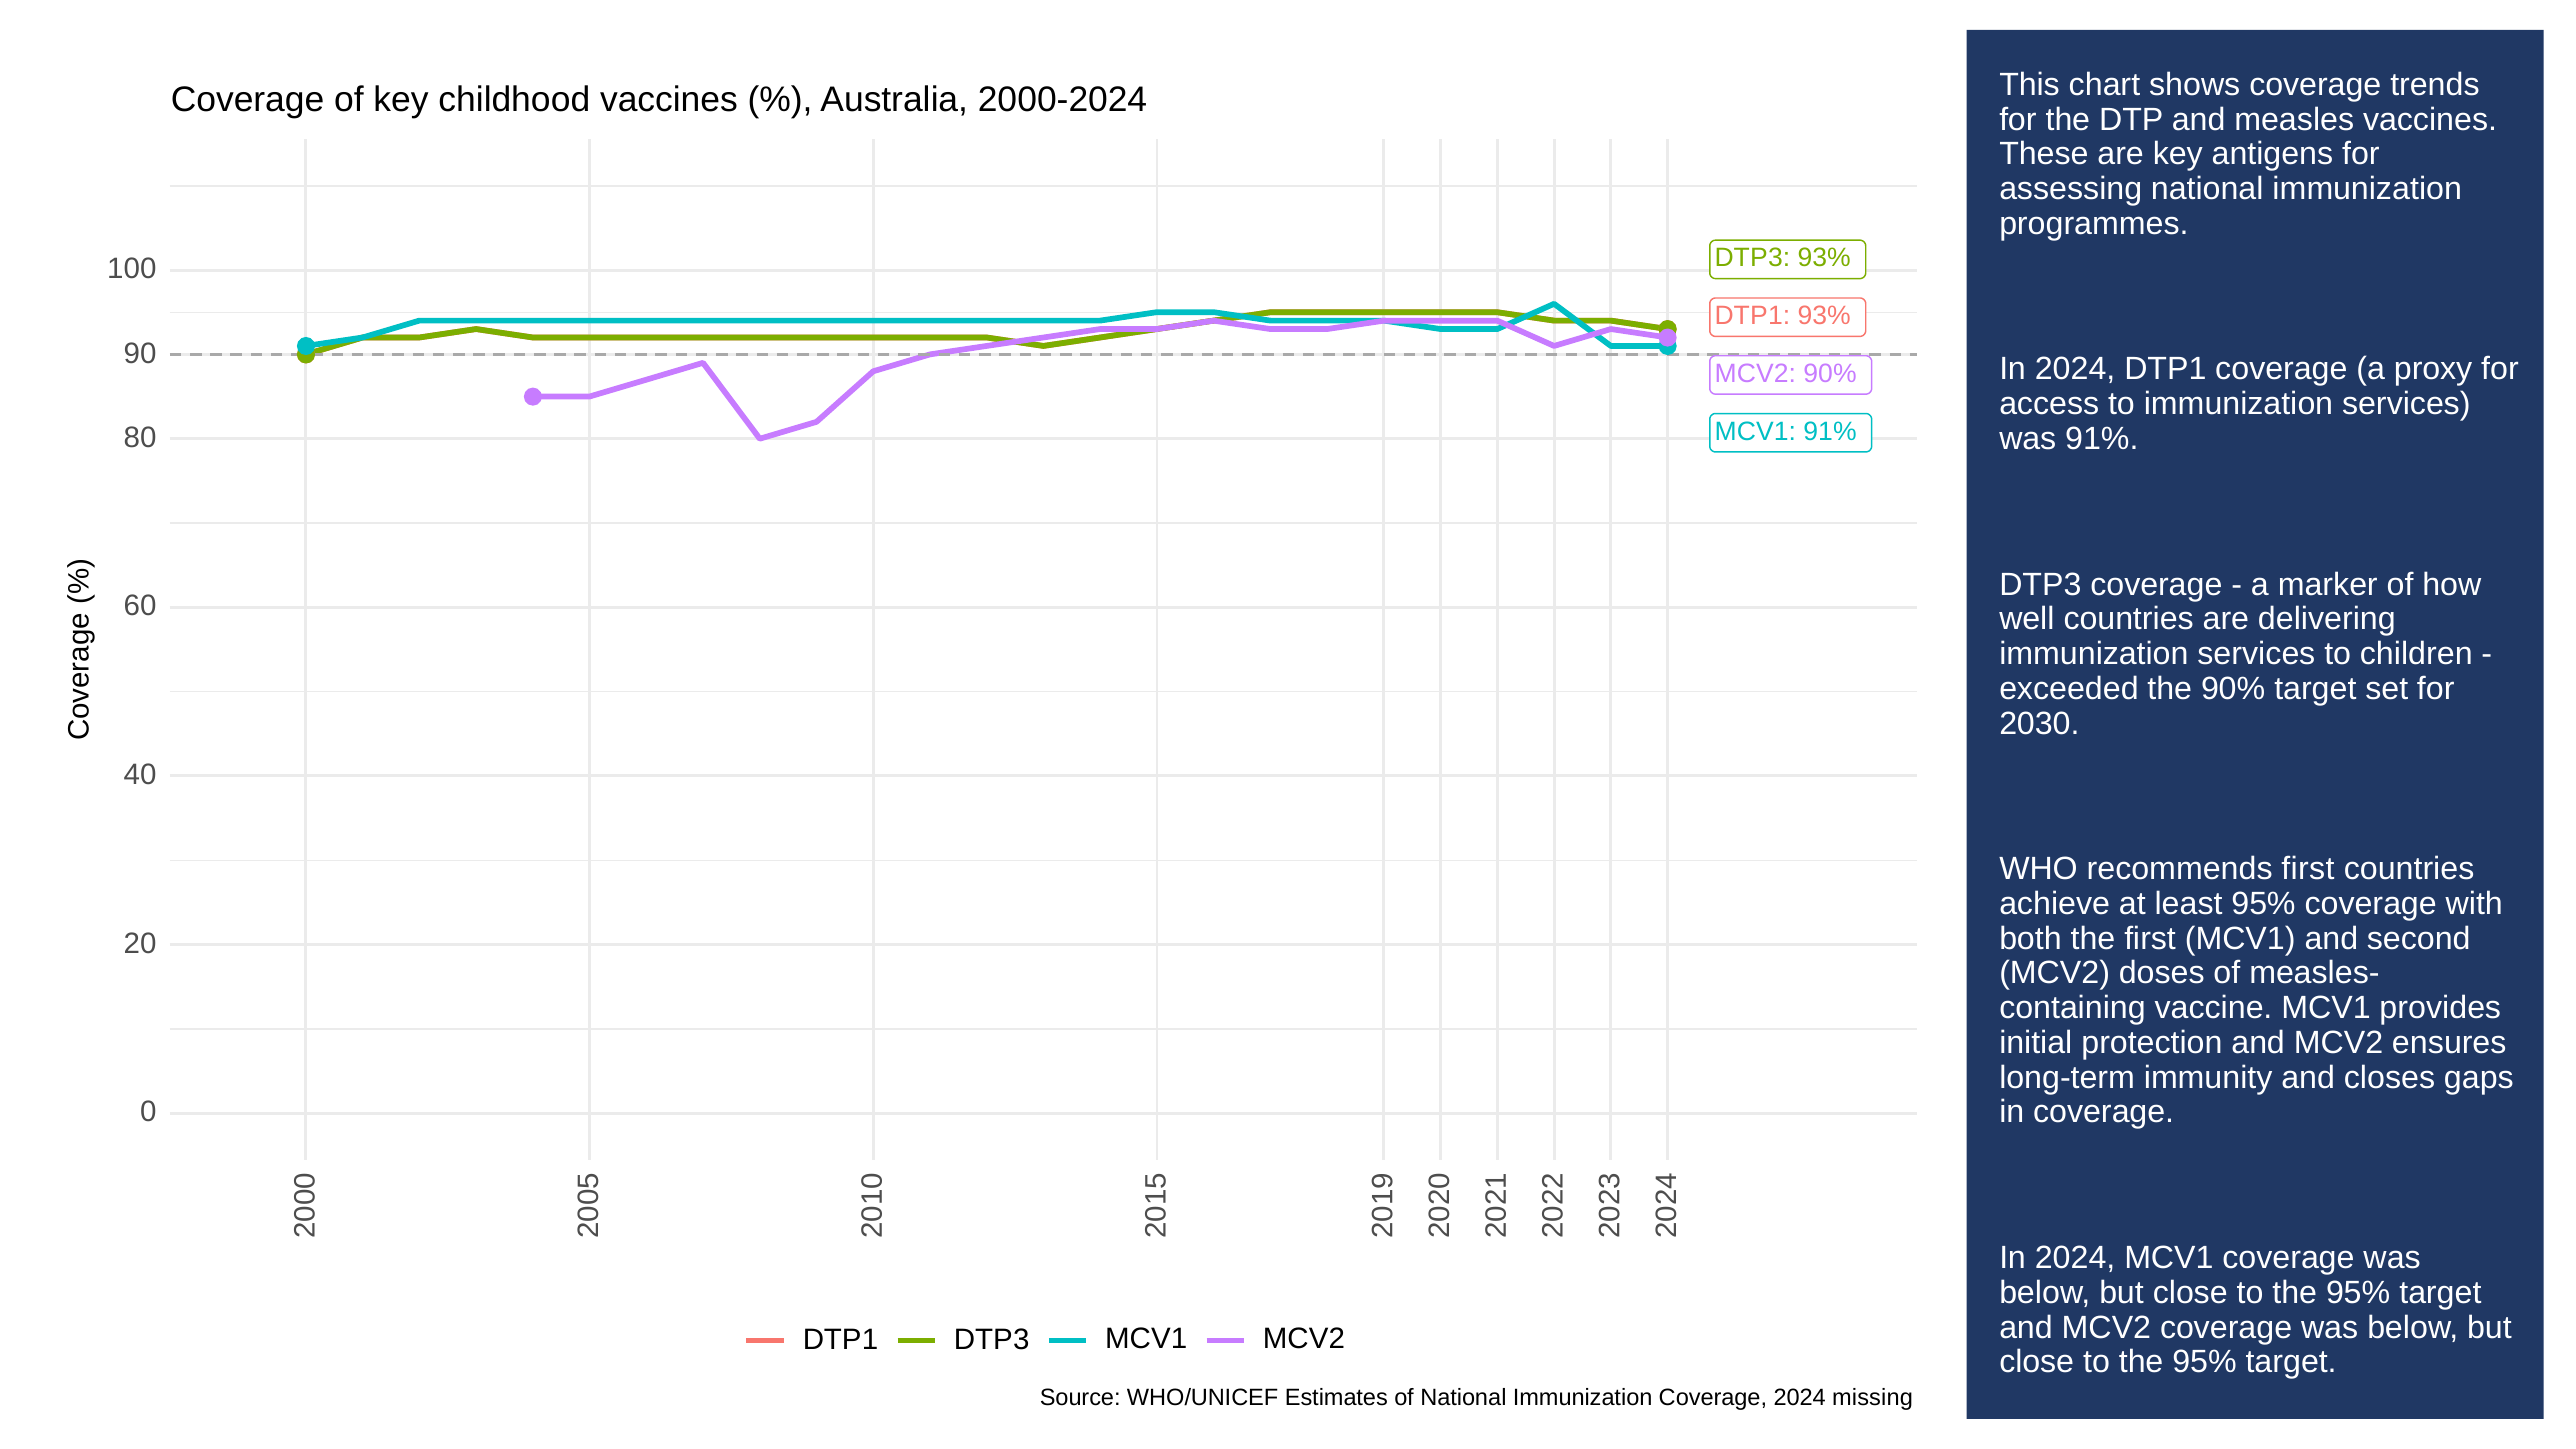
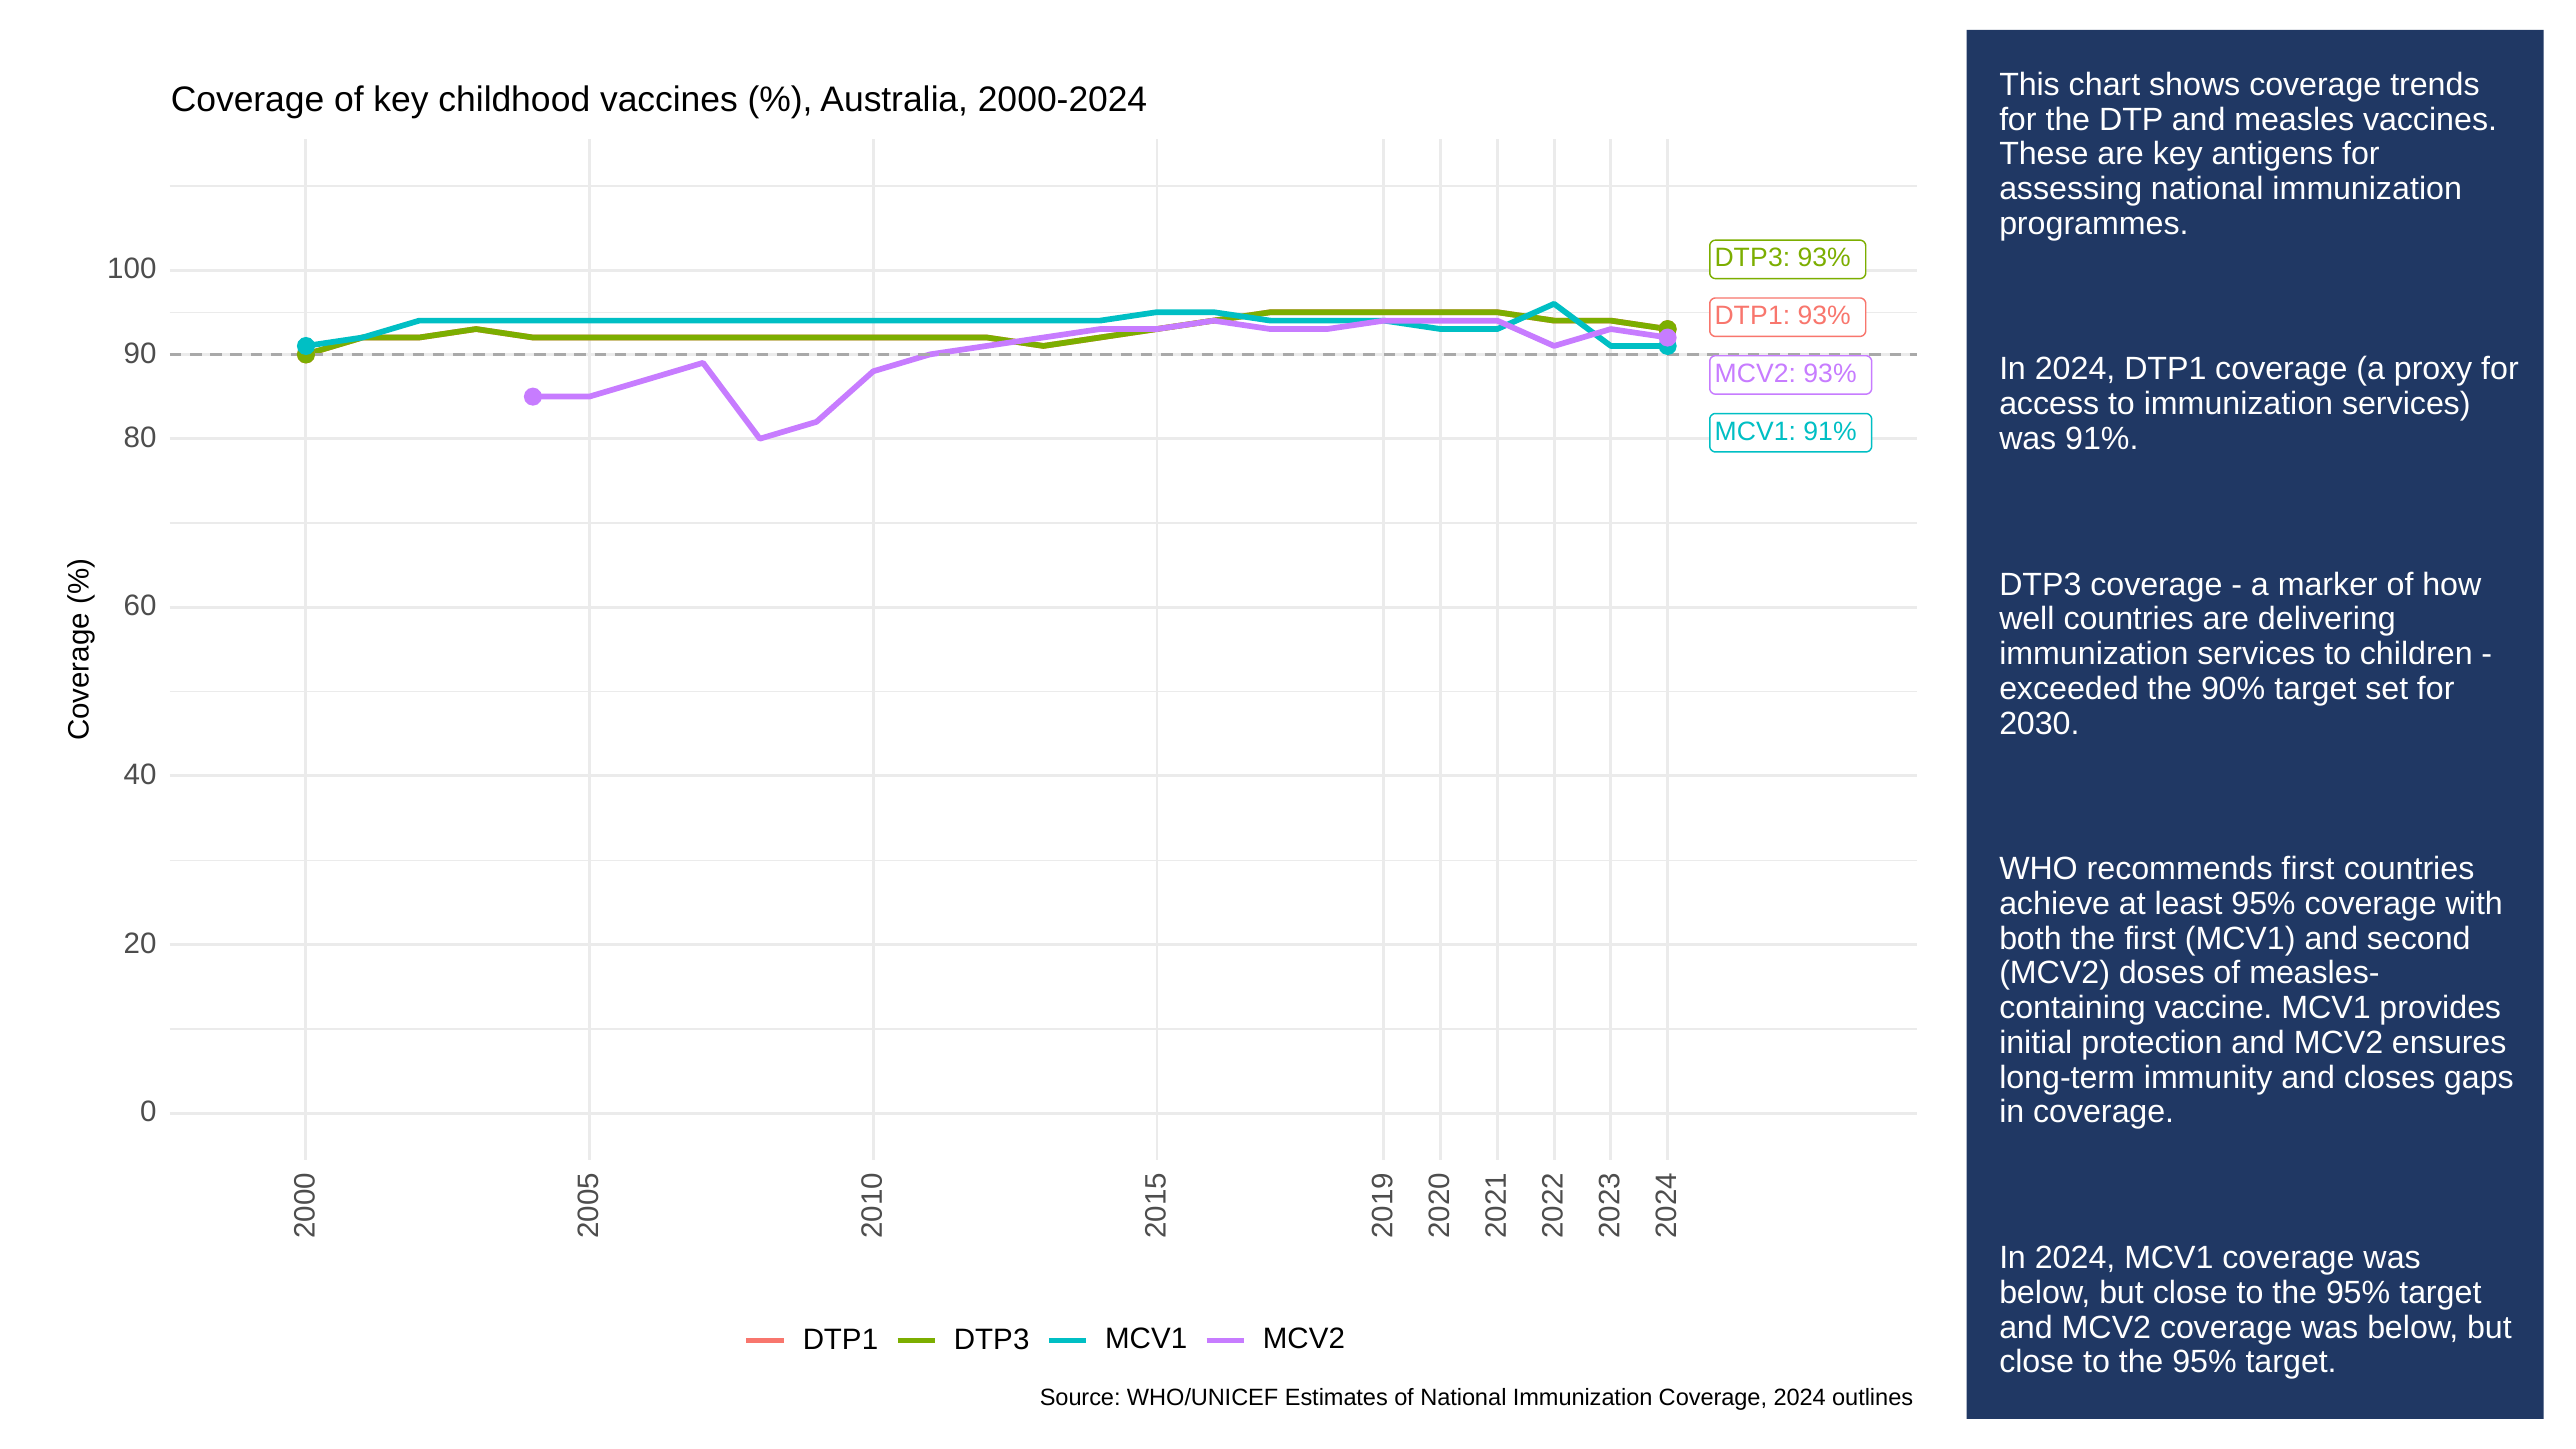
MCV2 90%: 90% -> 93% (1830, 374)
missing: missing -> outlines (1873, 1398)
